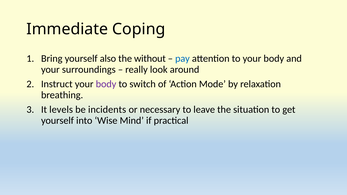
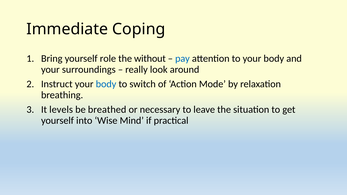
also: also -> role (108, 59)
body colour: purple -> blue (106, 84)
incidents: incidents -> breathed (107, 110)
